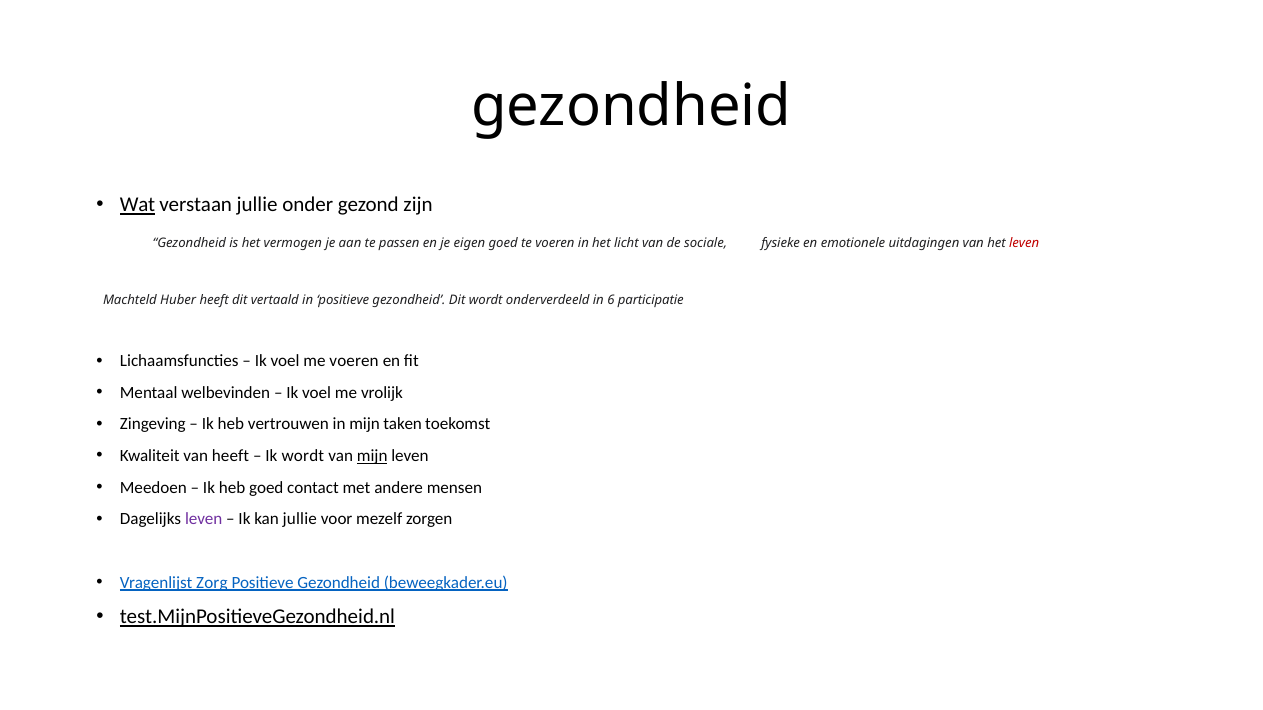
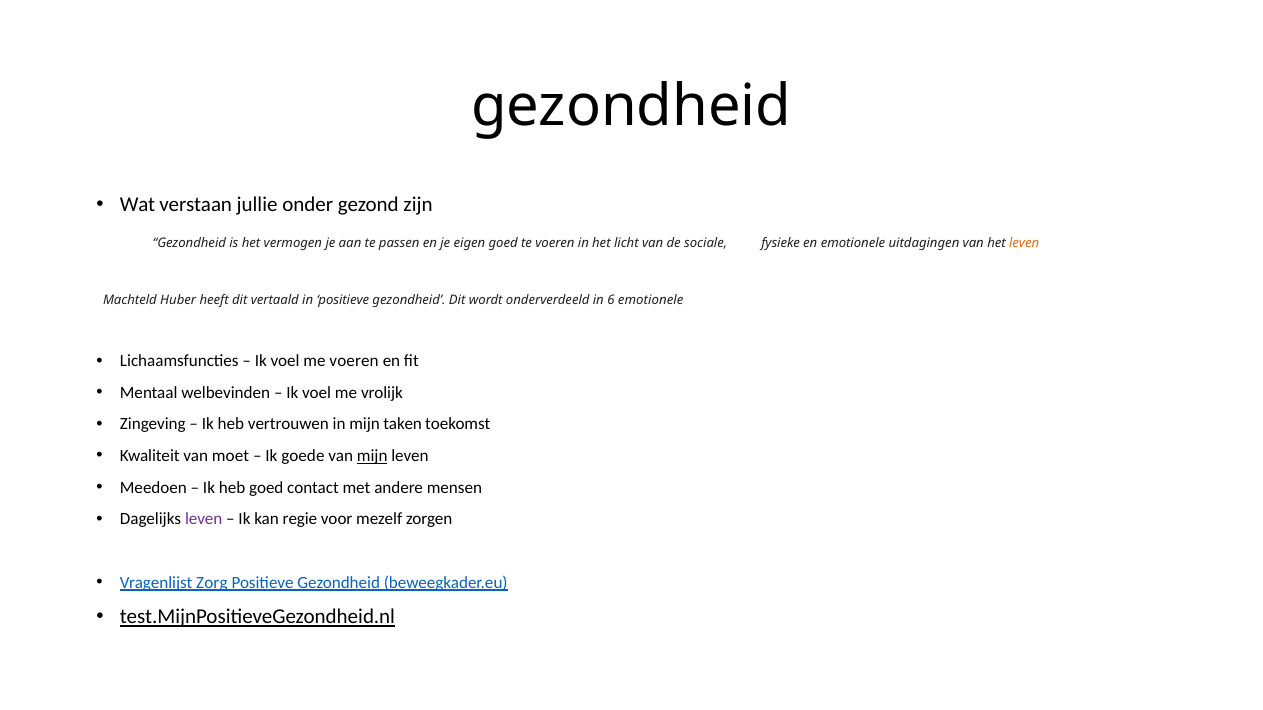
Wat underline: present -> none (137, 205)
leven colour: red -> orange (1024, 244)
6 participatie: participatie -> emotionele (651, 300)
van heeft: heeft -> moet (230, 456)
Ik wordt: wordt -> goede (303, 456)
kan jullie: jullie -> regie (300, 519)
